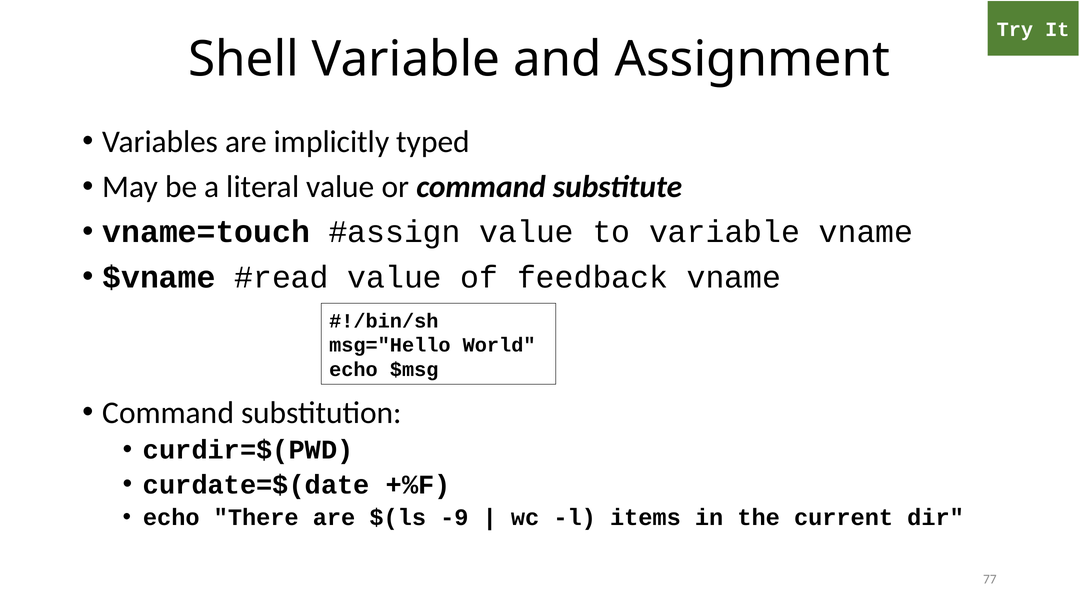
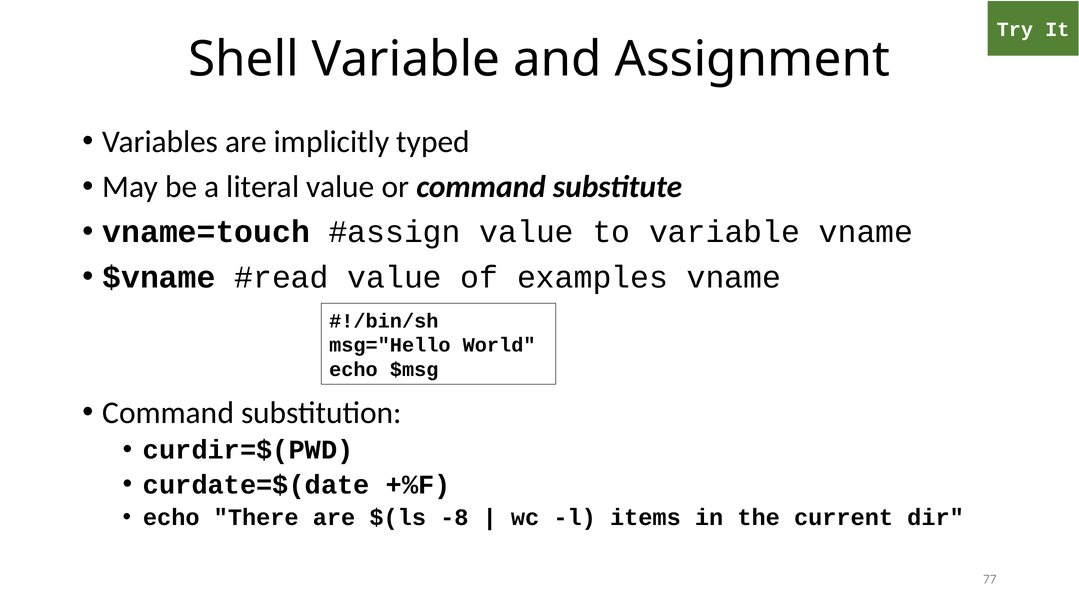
feedback: feedback -> examples (593, 277)
-9: -9 -> -8 (454, 517)
